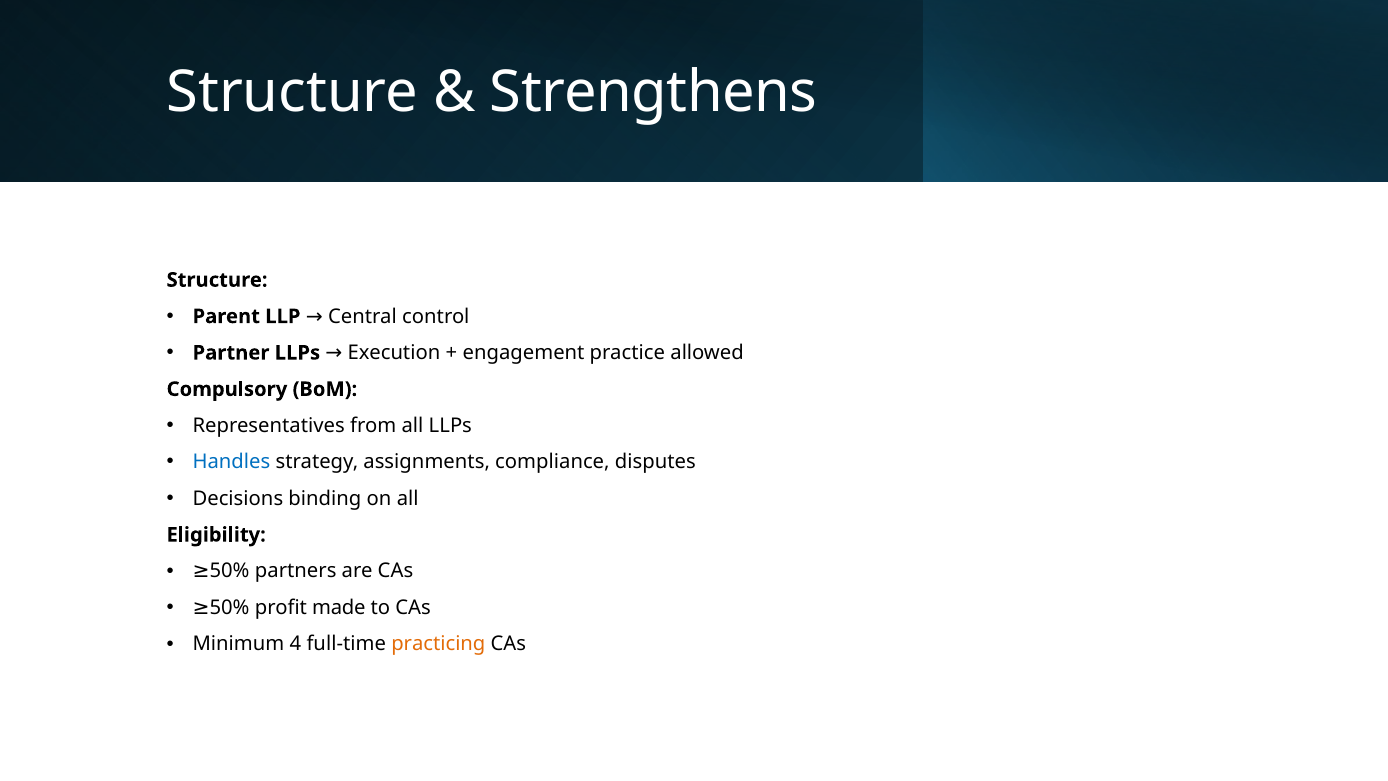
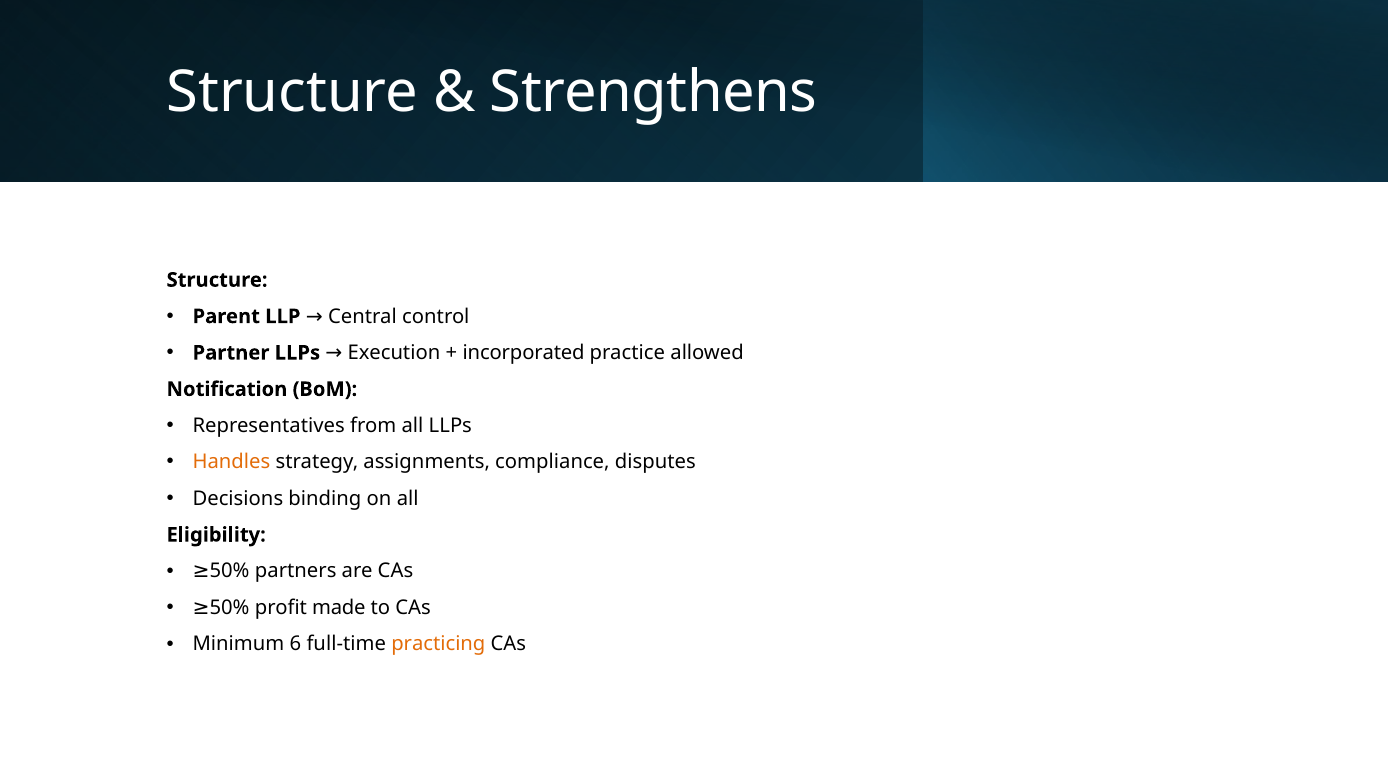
engagement: engagement -> incorporated (524, 353)
Compulsory: Compulsory -> Notification (227, 389)
Handles colour: blue -> orange (231, 462)
4: 4 -> 6 (296, 644)
